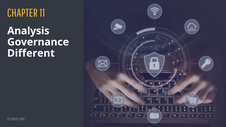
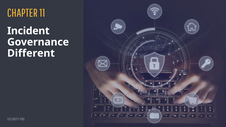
Analysis: Analysis -> Incident (28, 31)
